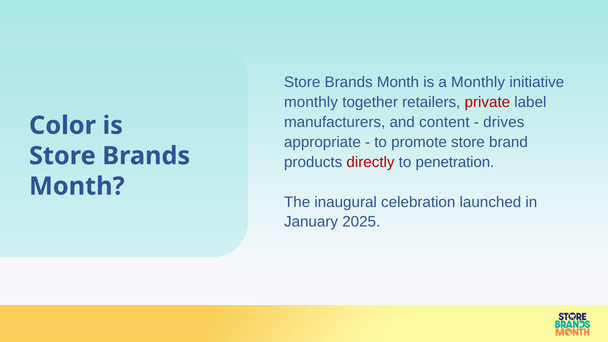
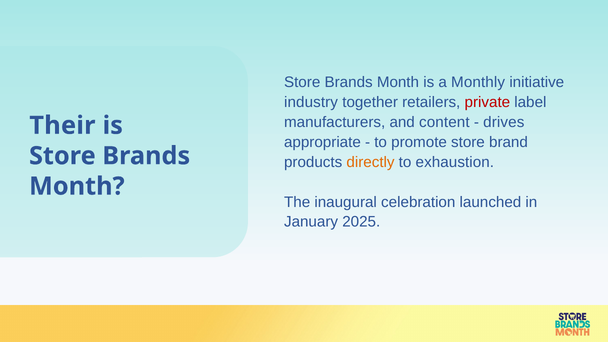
monthly: monthly -> industry (311, 102)
Color: Color -> Their (62, 125)
directly colour: red -> orange (371, 162)
penetration: penetration -> exhaustion (455, 162)
